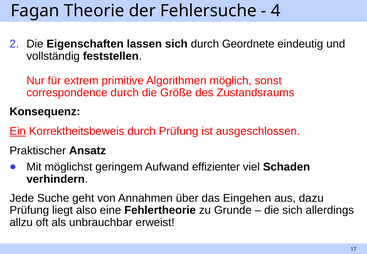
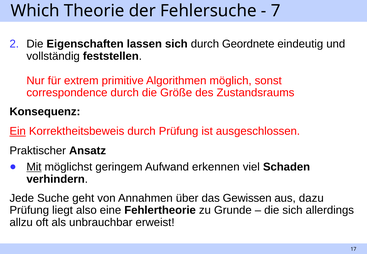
Fagan: Fagan -> Which (35, 11)
4: 4 -> 7 (276, 11)
Mit underline: none -> present (34, 167)
effizienter: effizienter -> erkennen (216, 167)
Eingehen: Eingehen -> Gewissen (247, 198)
